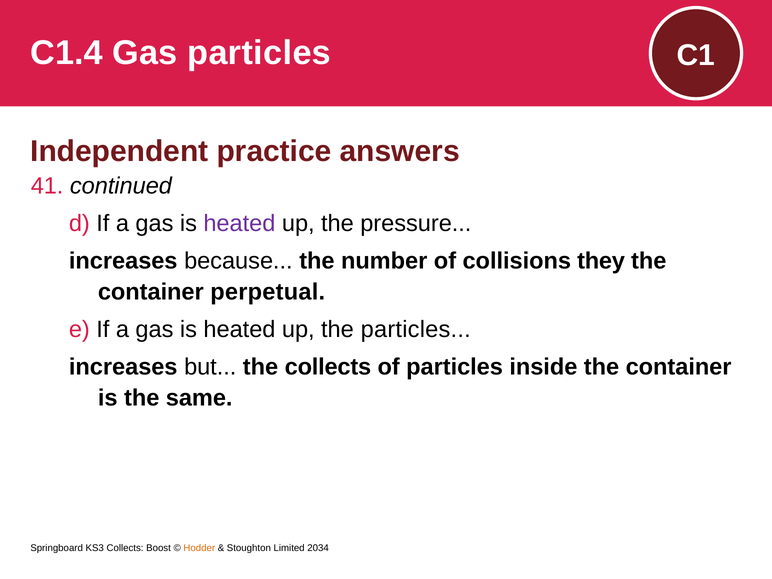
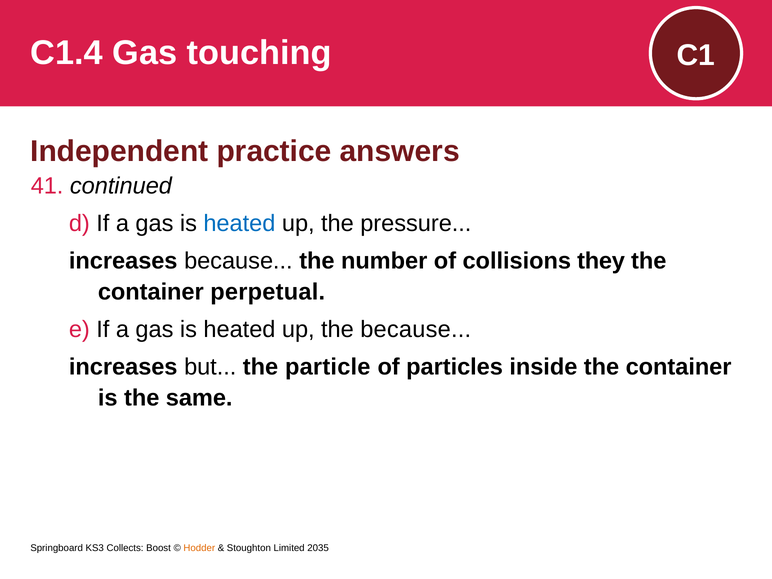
Gas particles: particles -> touching (259, 53)
heated colour: purple -> blue (239, 223)
the particles: particles -> because (416, 329)
the collects: collects -> particle (328, 367)
2034: 2034 -> 2035 (318, 548)
